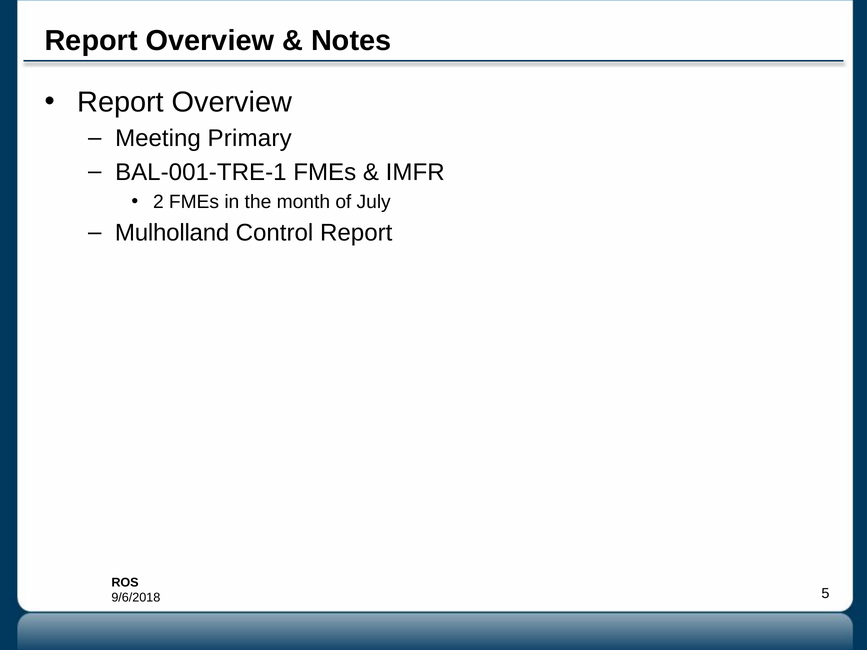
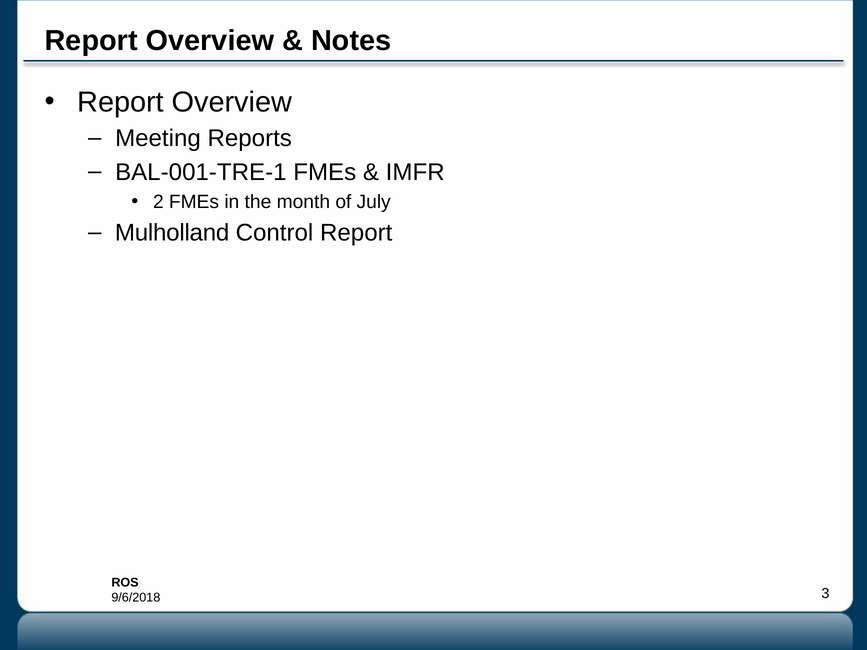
Primary: Primary -> Reports (250, 139)
5: 5 -> 3 (826, 594)
